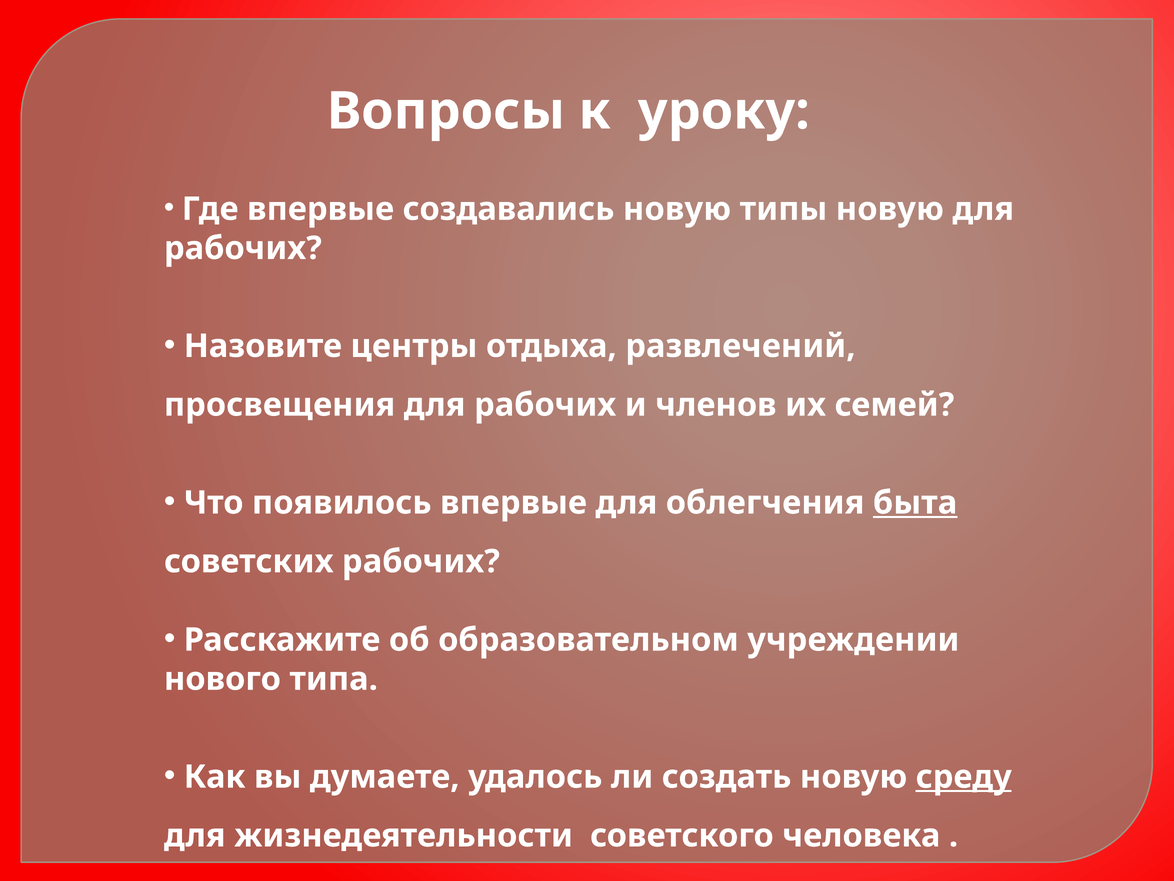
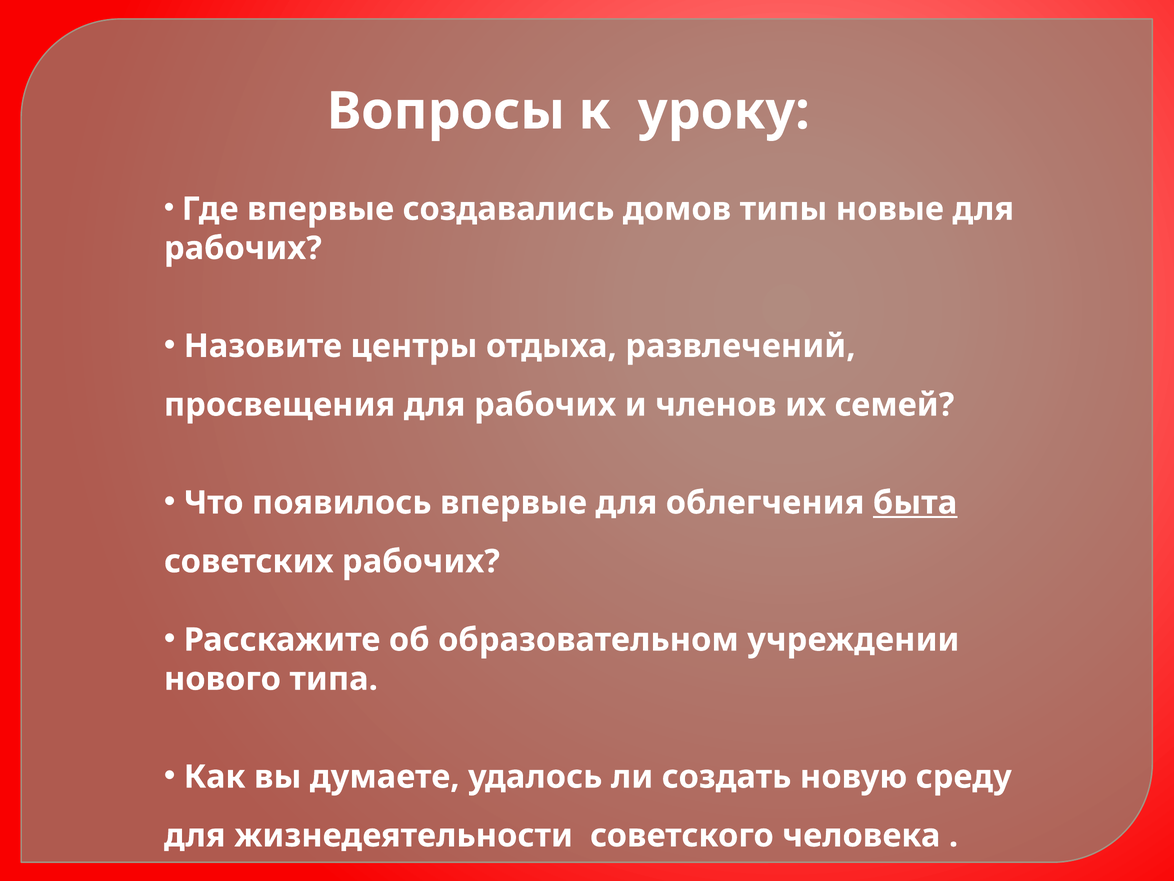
создавались новую: новую -> домов (677, 209)
типы новую: новую -> новые (890, 209)
среду underline: present -> none (964, 777)
